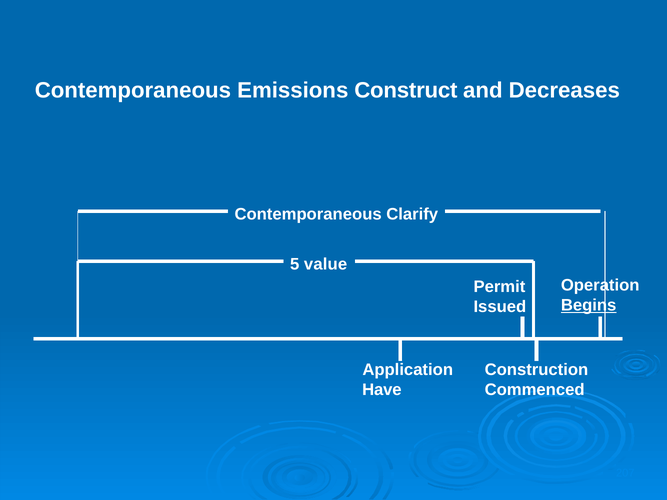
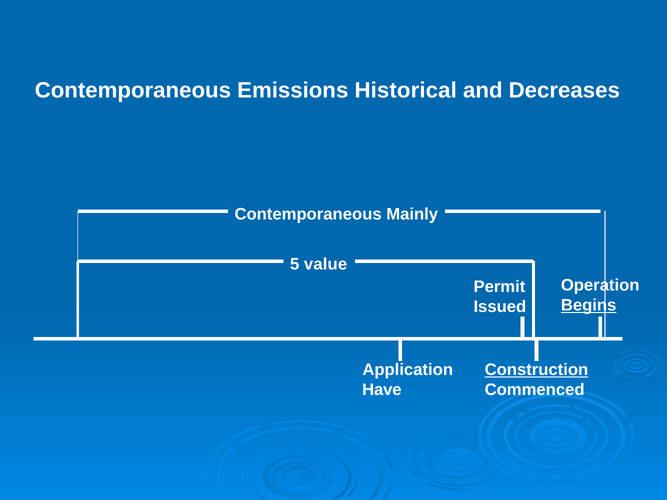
Construct: Construct -> Historical (406, 90)
Clarify: Clarify -> Mainly (412, 215)
Construction underline: none -> present (536, 370)
